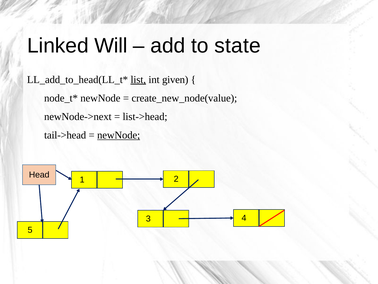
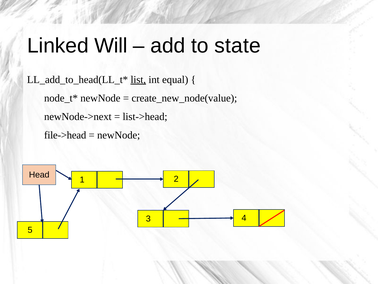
given: given -> equal (175, 80)
tail->head: tail->head -> file->head (65, 135)
newNode underline: present -> none (119, 135)
